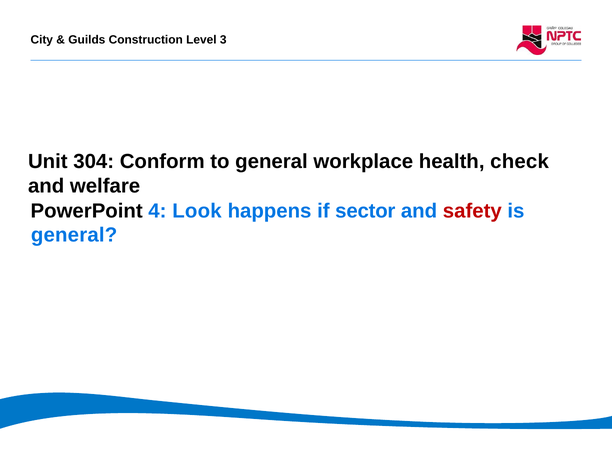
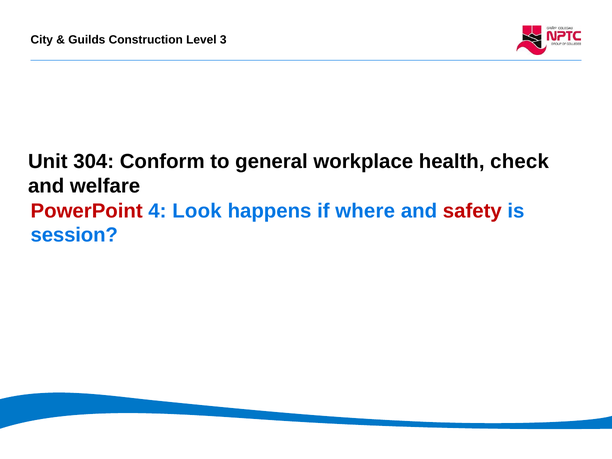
PowerPoint colour: black -> red (87, 211)
sector: sector -> where (365, 211)
general: general -> session (74, 235)
